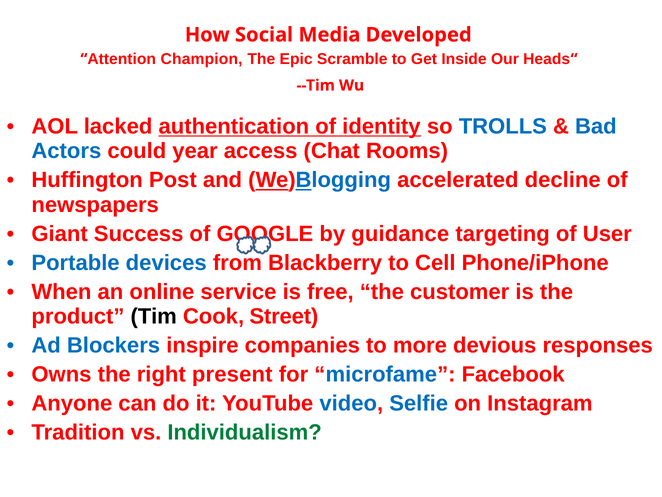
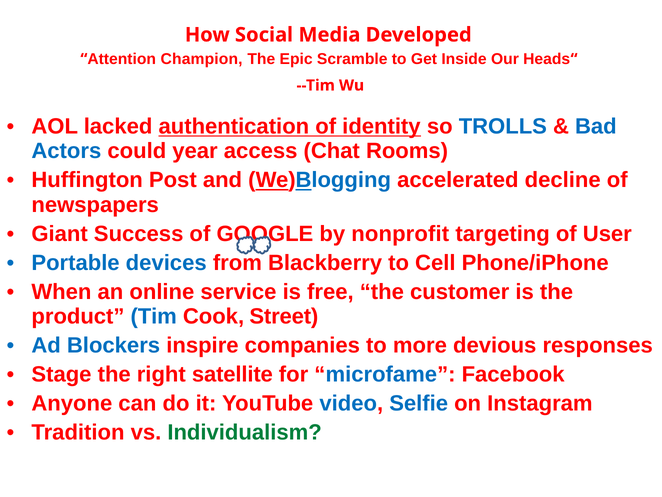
guidance: guidance -> nonprofit (400, 234)
Tim colour: black -> blue (154, 316)
Owns: Owns -> Stage (61, 374)
present: present -> satellite (232, 374)
